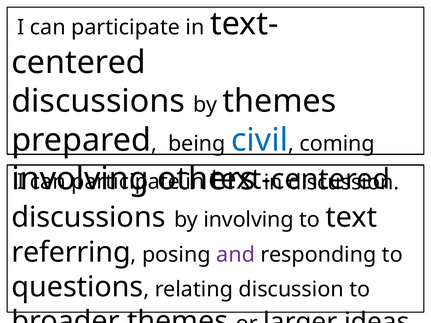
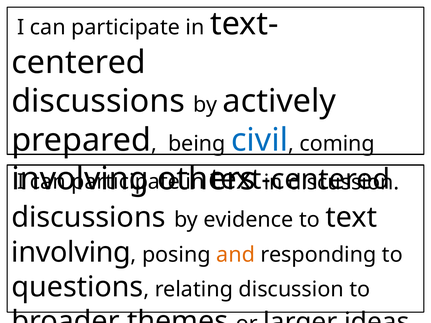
by themes: themes -> actively (279, 101)
by involving: involving -> evidence (248, 220)
referring: referring -> involving (71, 253)
and colour: purple -> orange (236, 255)
